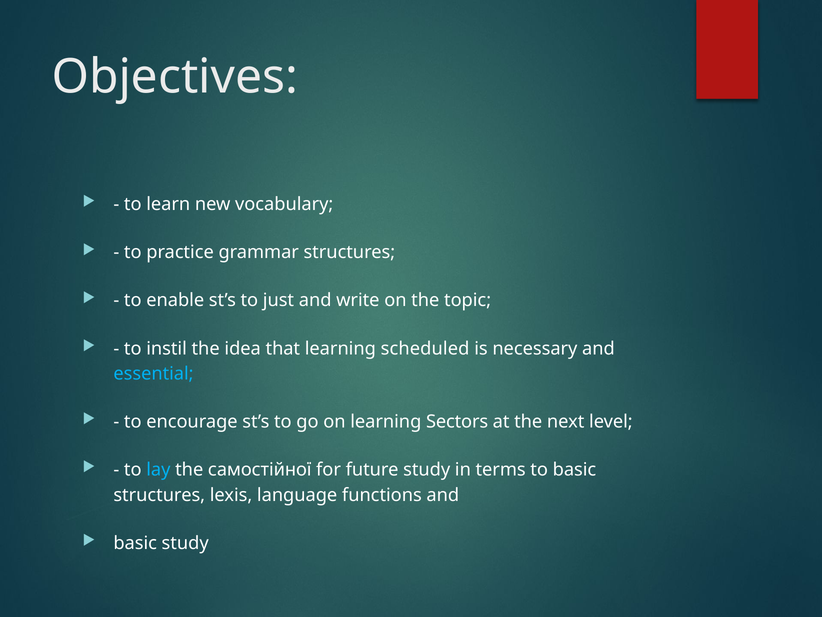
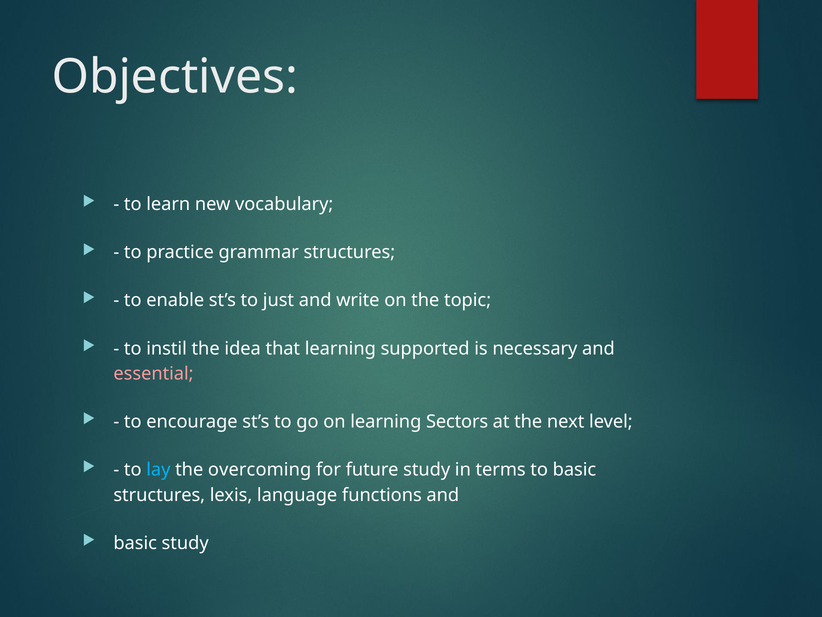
scheduled: scheduled -> supported (425, 348)
essential colour: light blue -> pink (154, 373)
самостійної: самостійної -> overcoming (260, 469)
